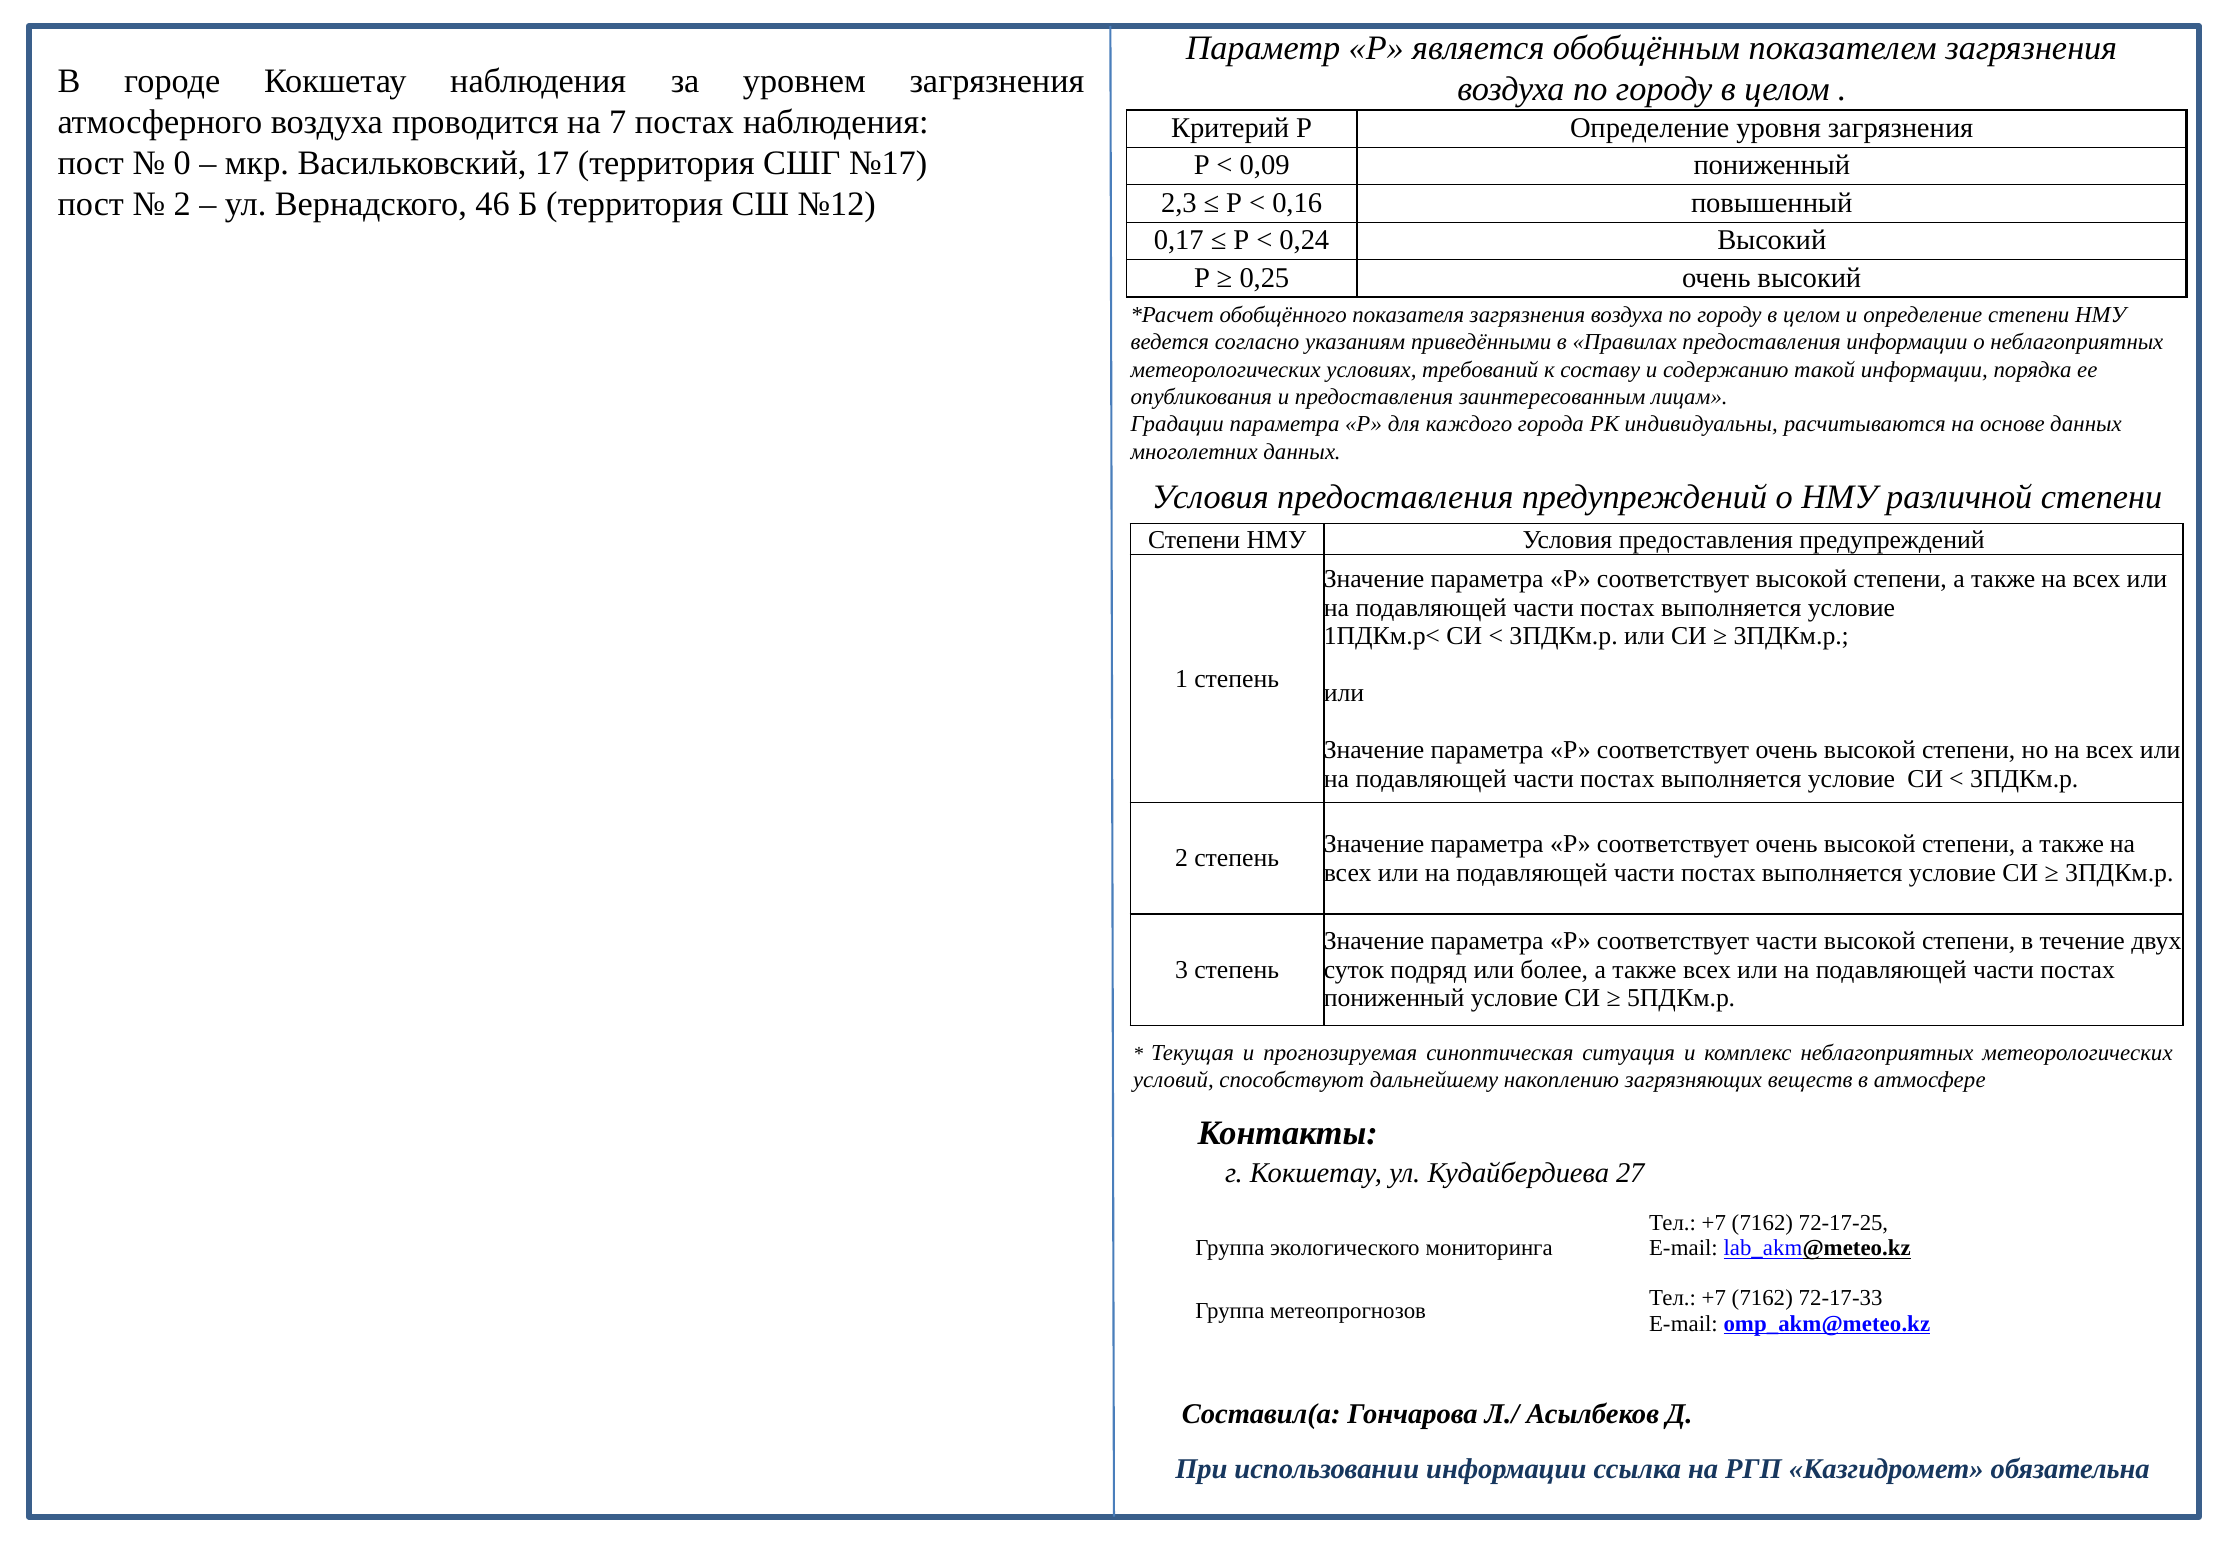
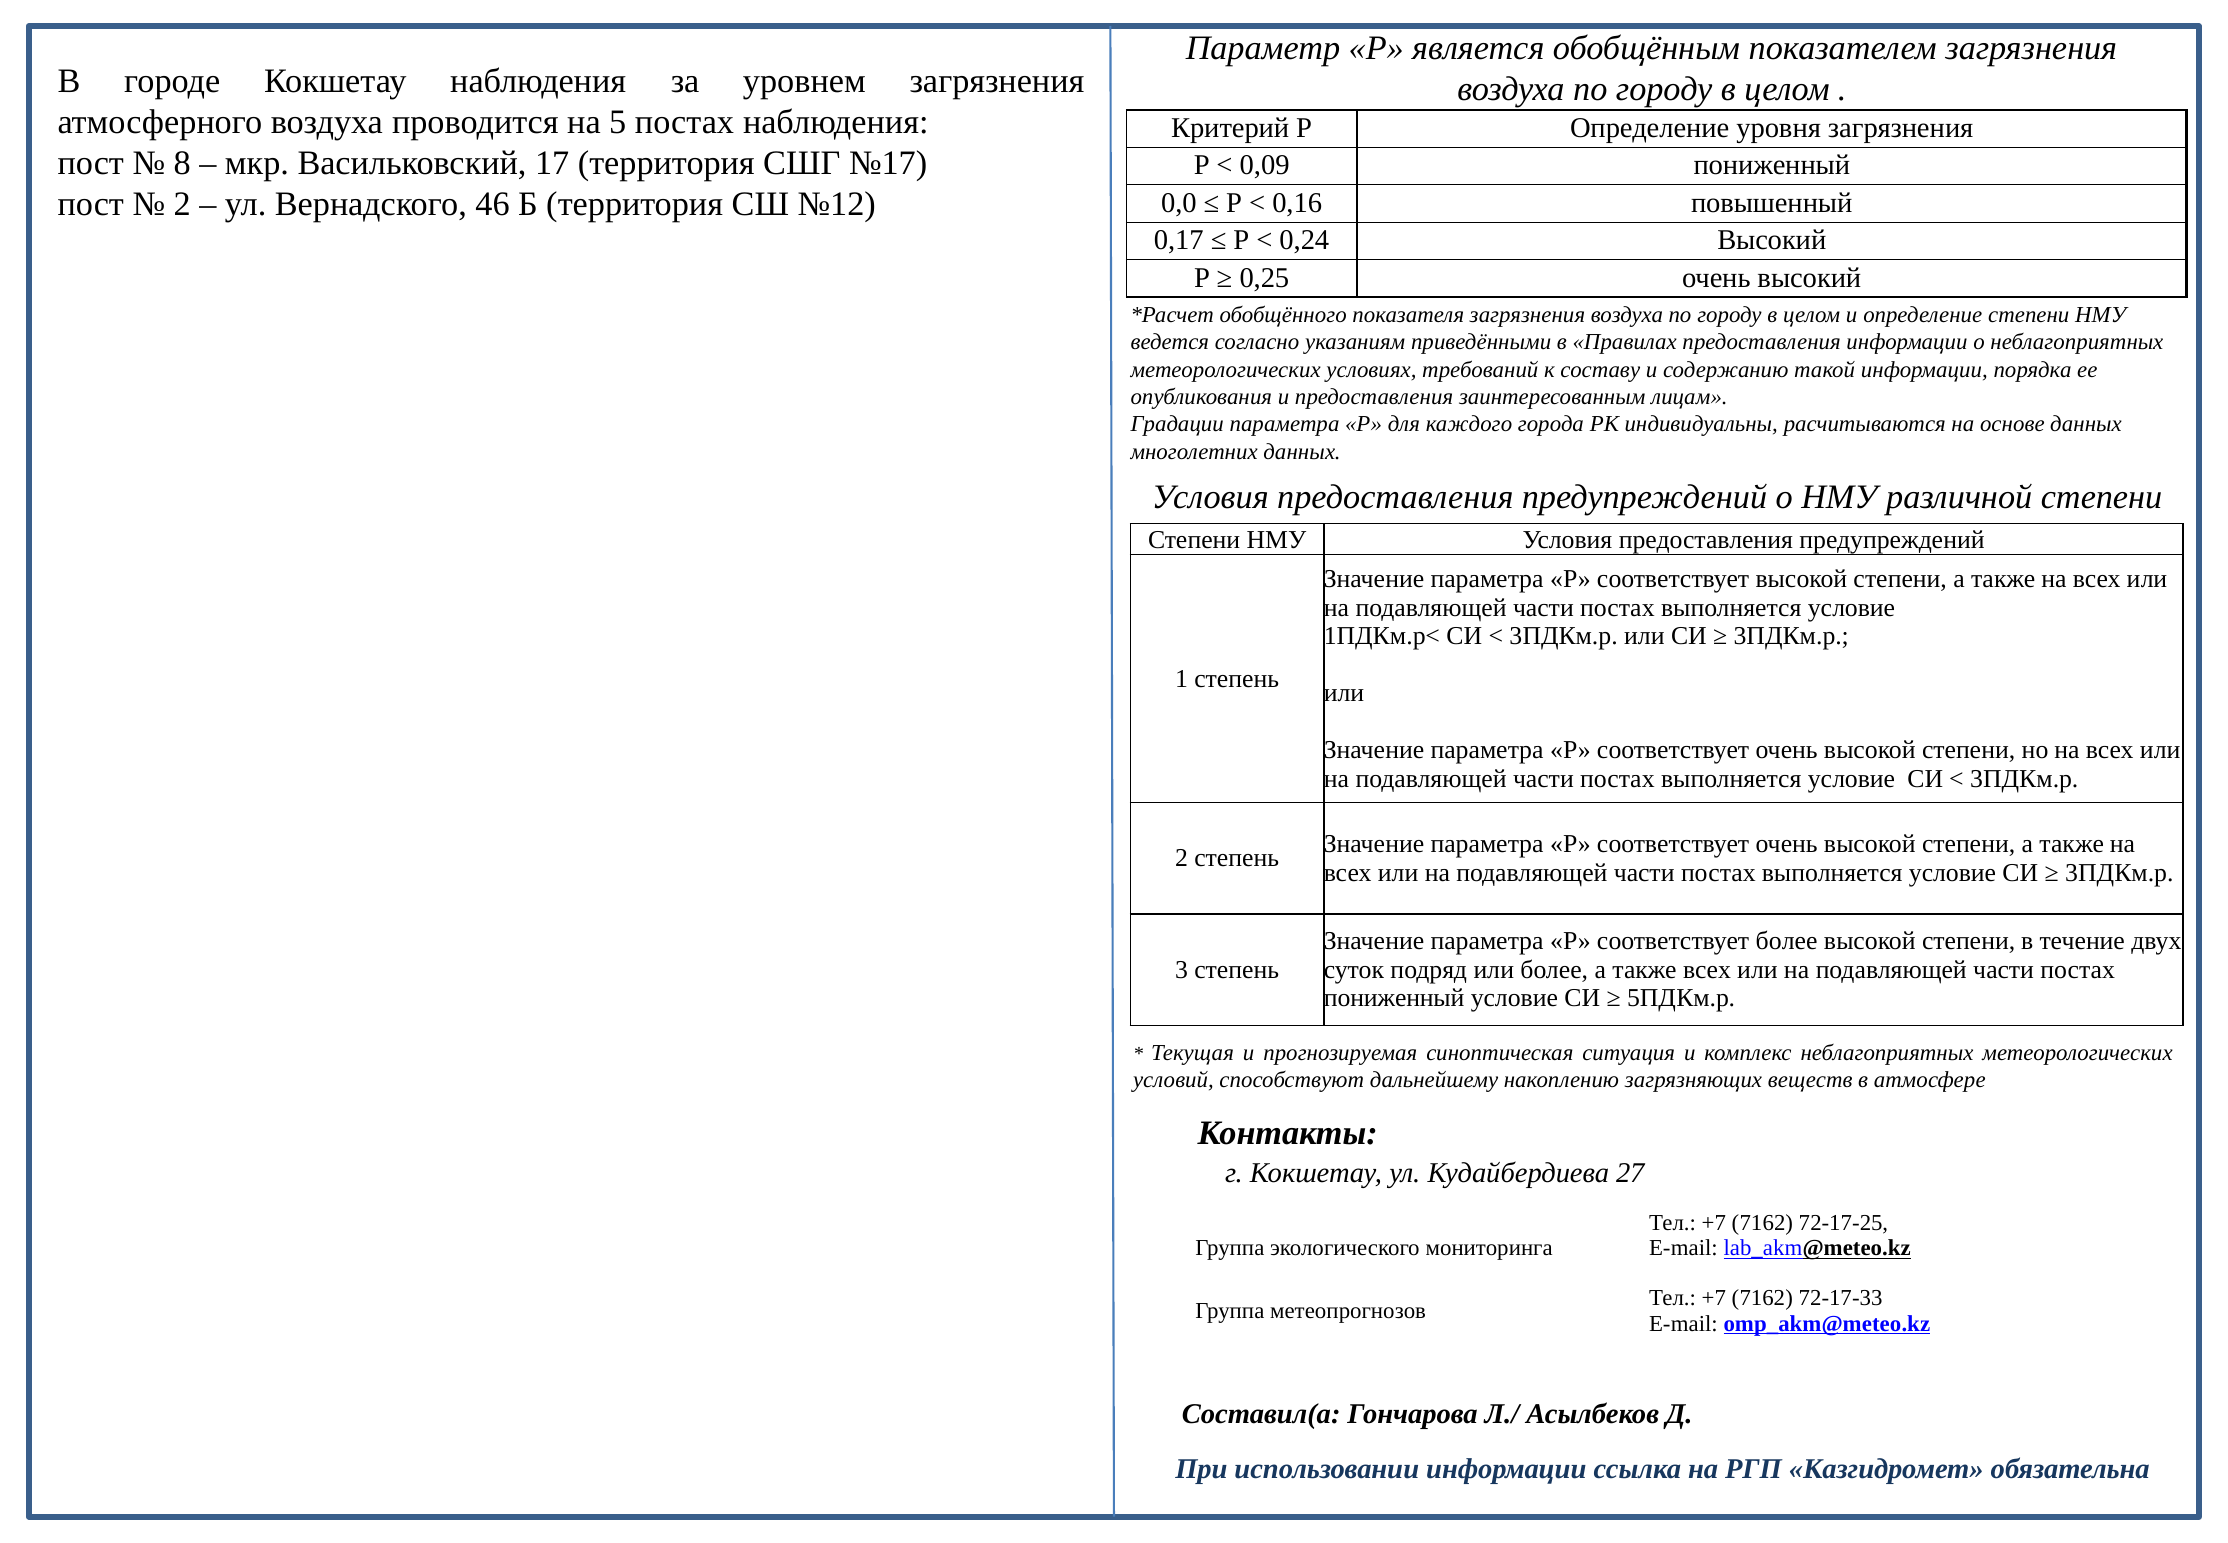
7: 7 -> 5 (618, 122)
0: 0 -> 8 (182, 163)
2,3: 2,3 -> 0,0 (1179, 203)
соответствует части: части -> более (1787, 941)
